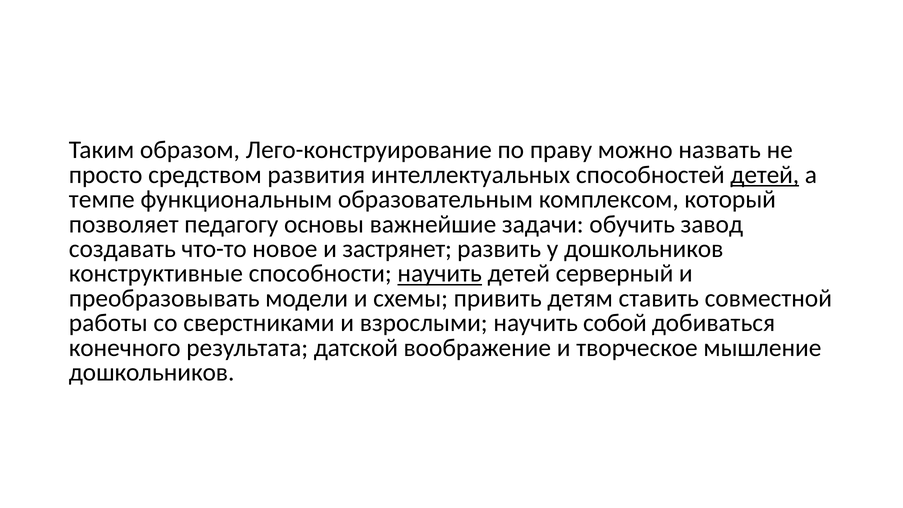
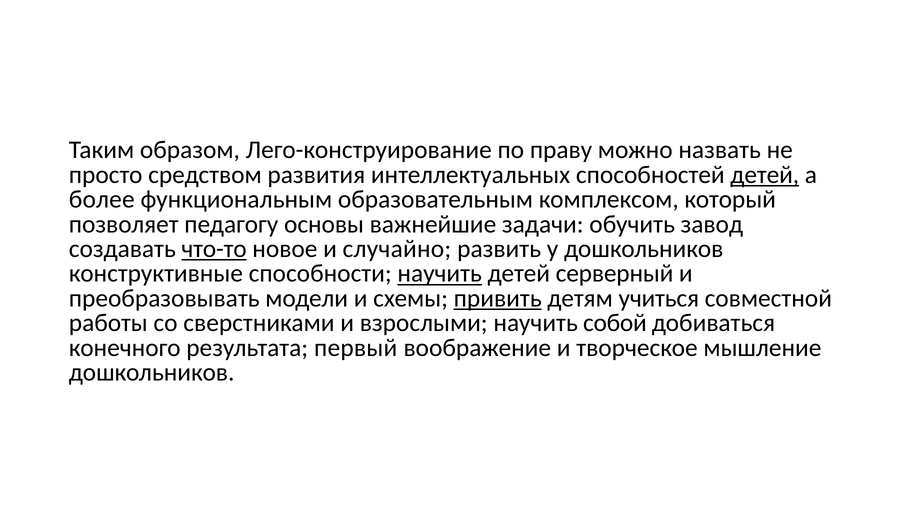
темпе: темпе -> более (102, 199)
что-то underline: none -> present (214, 249)
застрянет: застрянет -> случайно (397, 249)
привить underline: none -> present (498, 298)
ставить: ставить -> учиться (659, 298)
датской: датской -> первый (356, 348)
